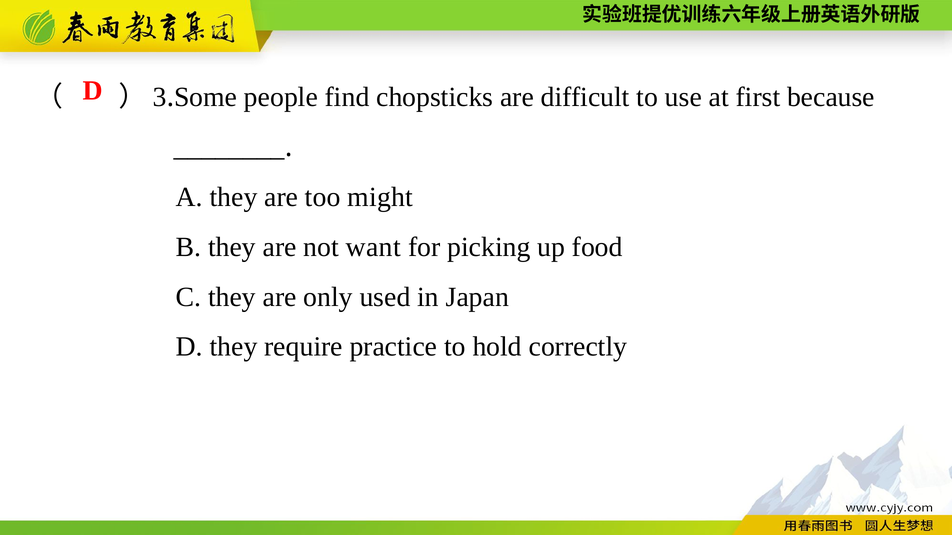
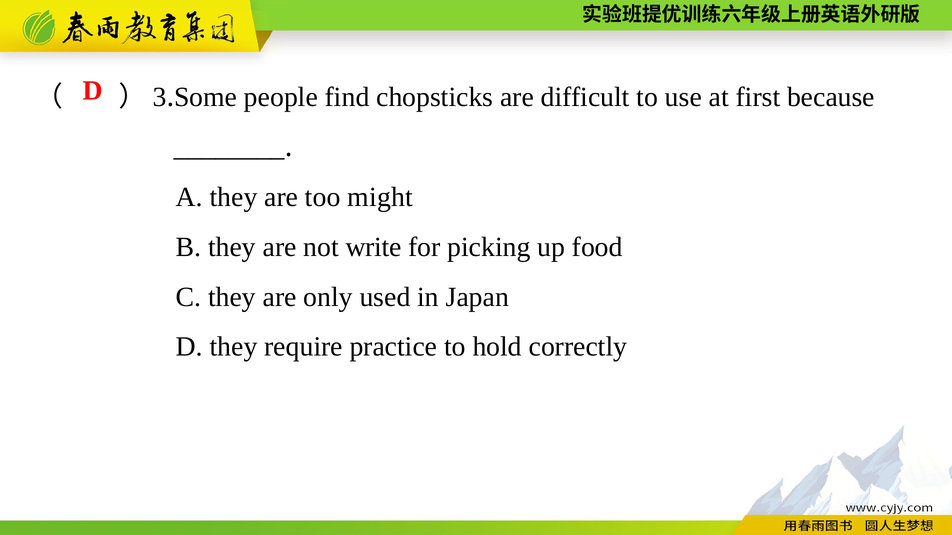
want: want -> write (374, 247)
